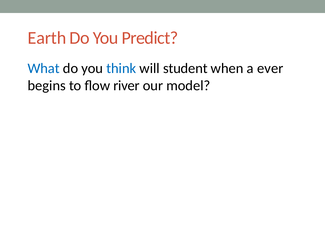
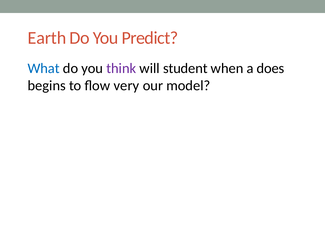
think colour: blue -> purple (121, 68)
ever: ever -> does (270, 68)
river: river -> very (126, 86)
